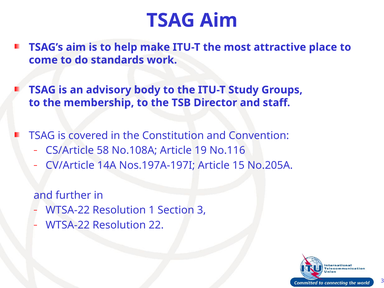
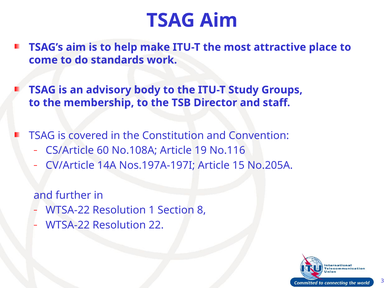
58: 58 -> 60 (103, 150)
Section 3: 3 -> 8 (202, 210)
